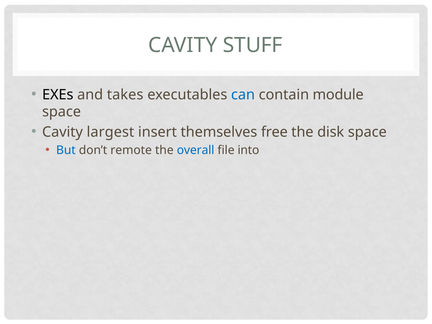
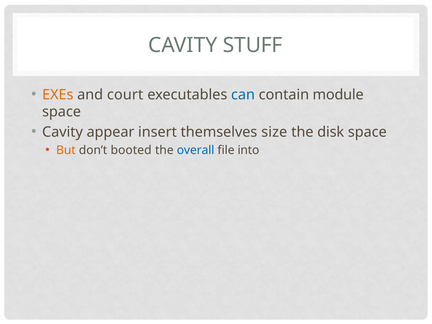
EXEs colour: black -> orange (58, 95)
takes: takes -> court (125, 95)
largest: largest -> appear (111, 132)
free: free -> size (274, 132)
But colour: blue -> orange (66, 150)
remote: remote -> booted (131, 150)
